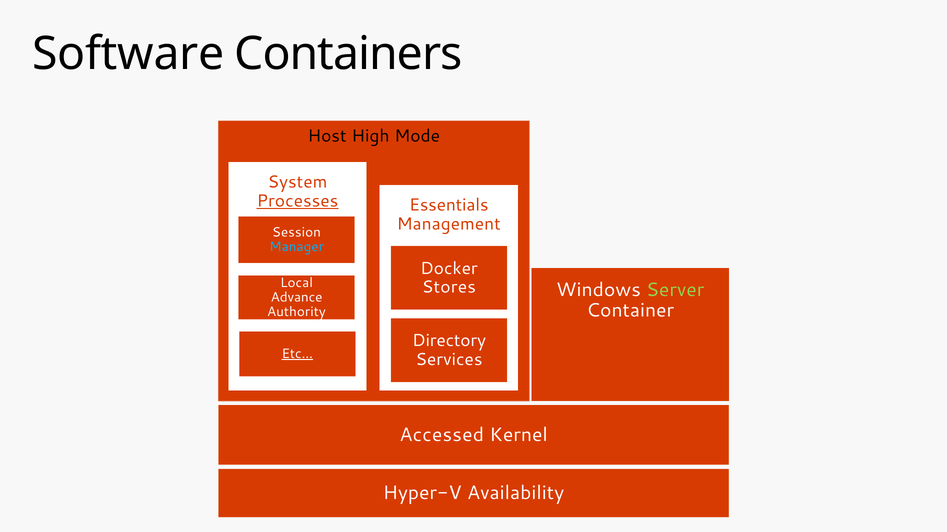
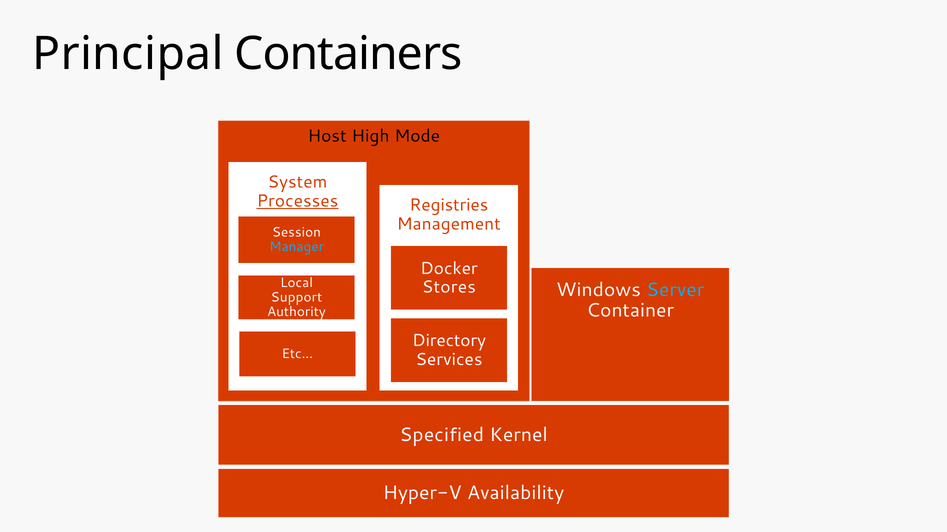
Software: Software -> Principal (128, 54)
Essentials: Essentials -> Registries (449, 205)
Server colour: light green -> light blue (675, 290)
Advance: Advance -> Support (296, 298)
Etc… underline: present -> none (297, 354)
Accessed: Accessed -> Specified (442, 435)
